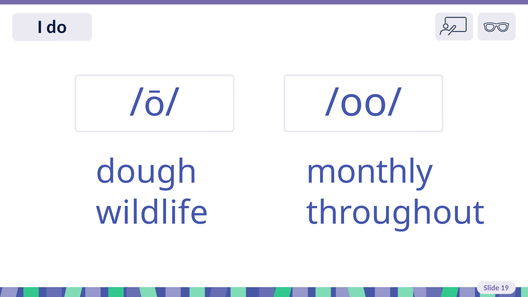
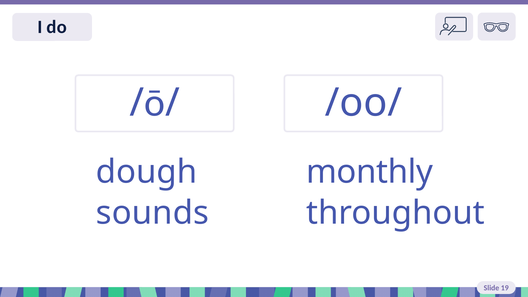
wildlife: wildlife -> sounds (152, 213)
